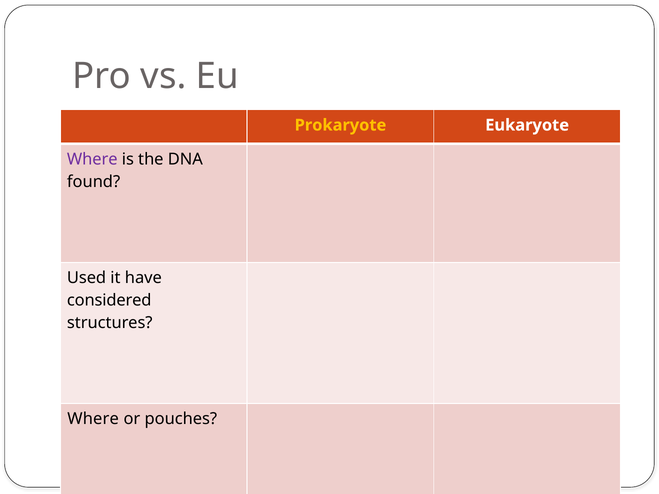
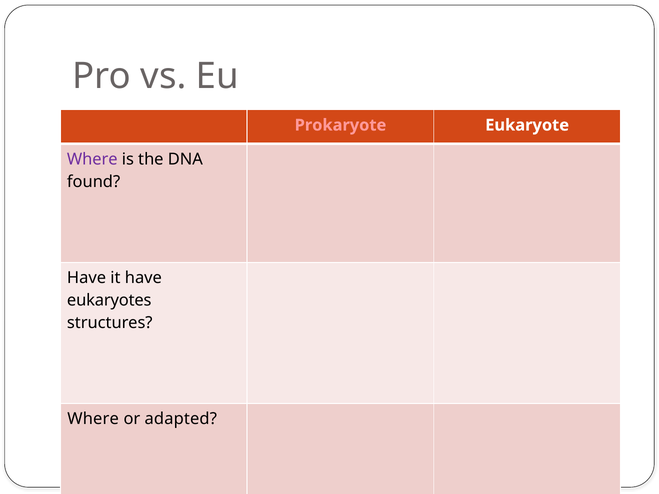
Prokaryote colour: yellow -> pink (340, 125)
Used: Used -> Have (87, 278)
considered: considered -> eukaryotes (109, 300)
pouches: pouches -> adapted (181, 419)
